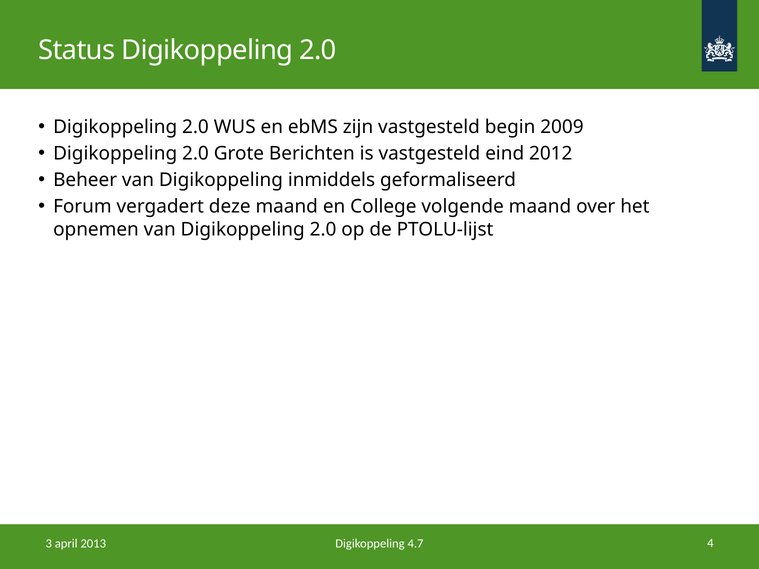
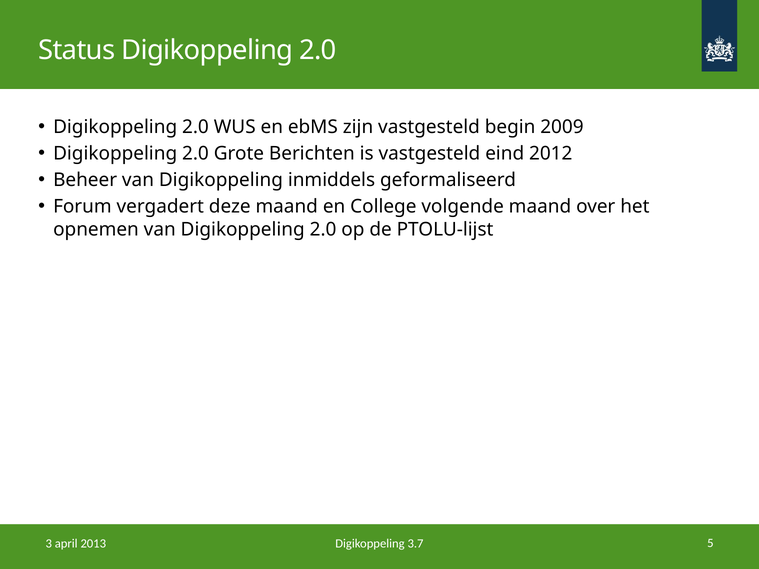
4.7: 4.7 -> 3.7 (416, 544)
4: 4 -> 5 (710, 544)
